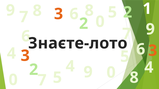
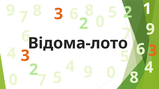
Знаєте-лото: Знаєте-лото -> Відома-лото (78, 43)
